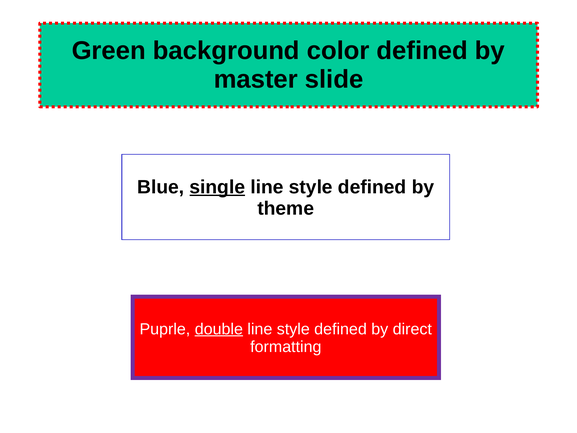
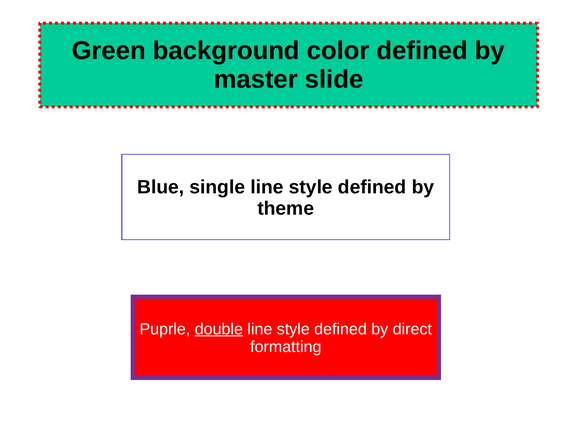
single underline: present -> none (217, 187)
